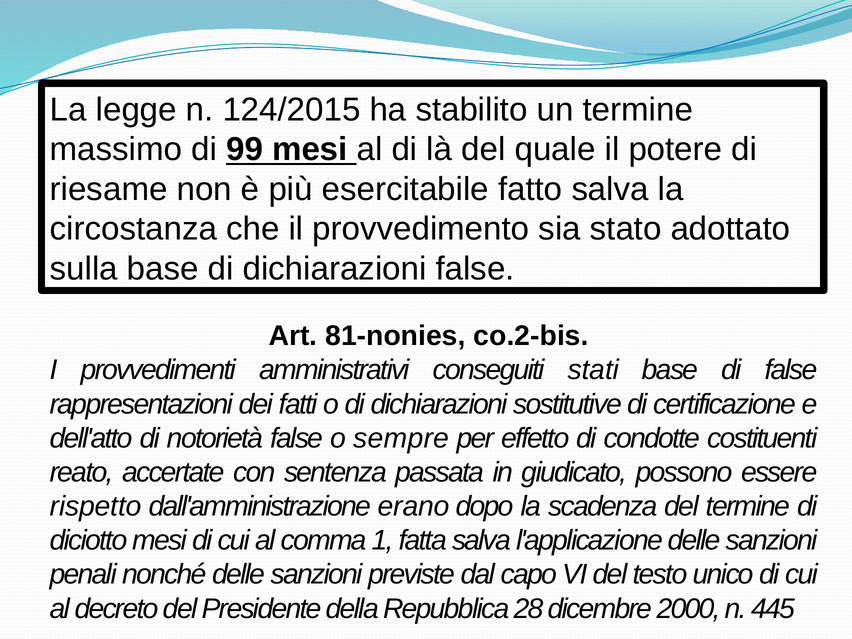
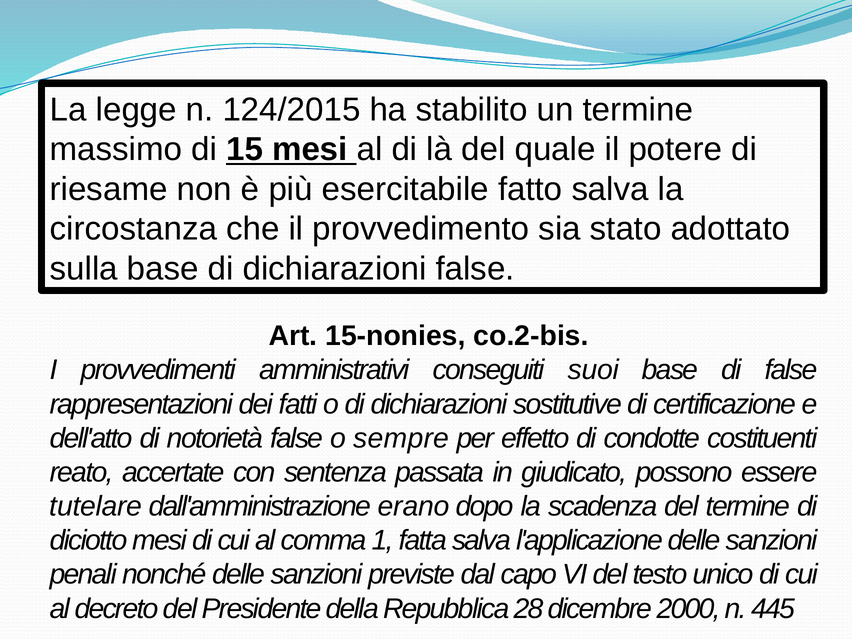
99: 99 -> 15 (245, 149)
81-nonies: 81-nonies -> 15-nonies (395, 336)
stati: stati -> suoi (593, 370)
rispetto: rispetto -> tutelare (96, 506)
